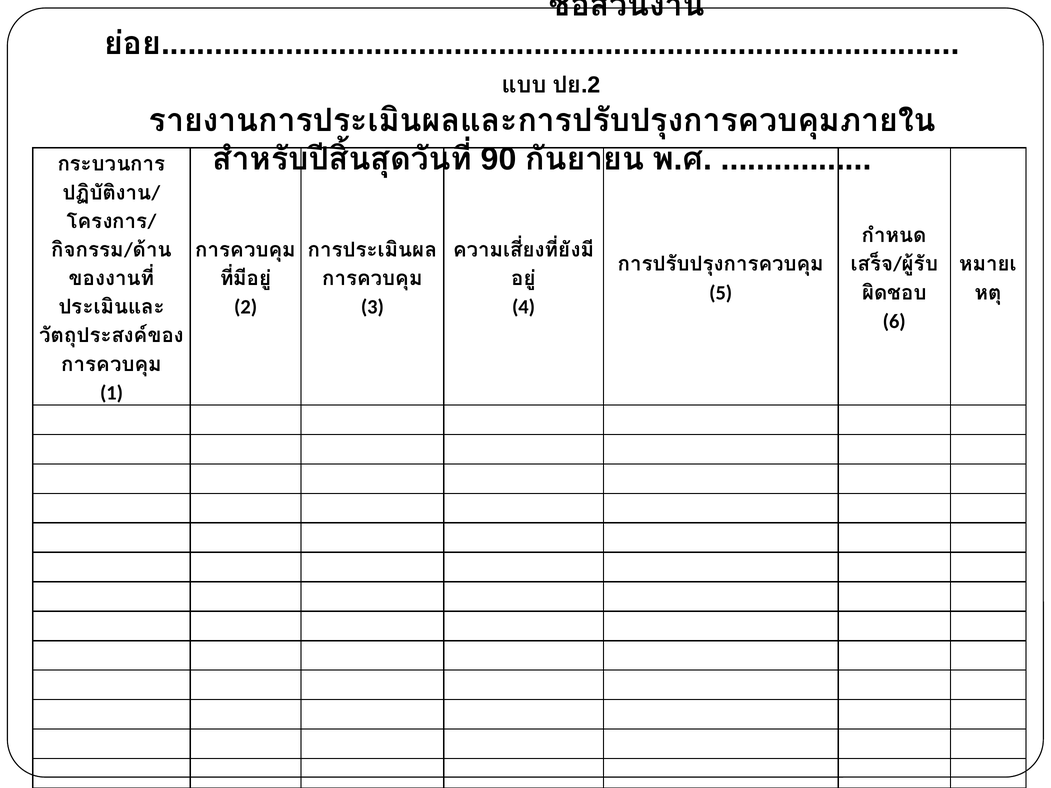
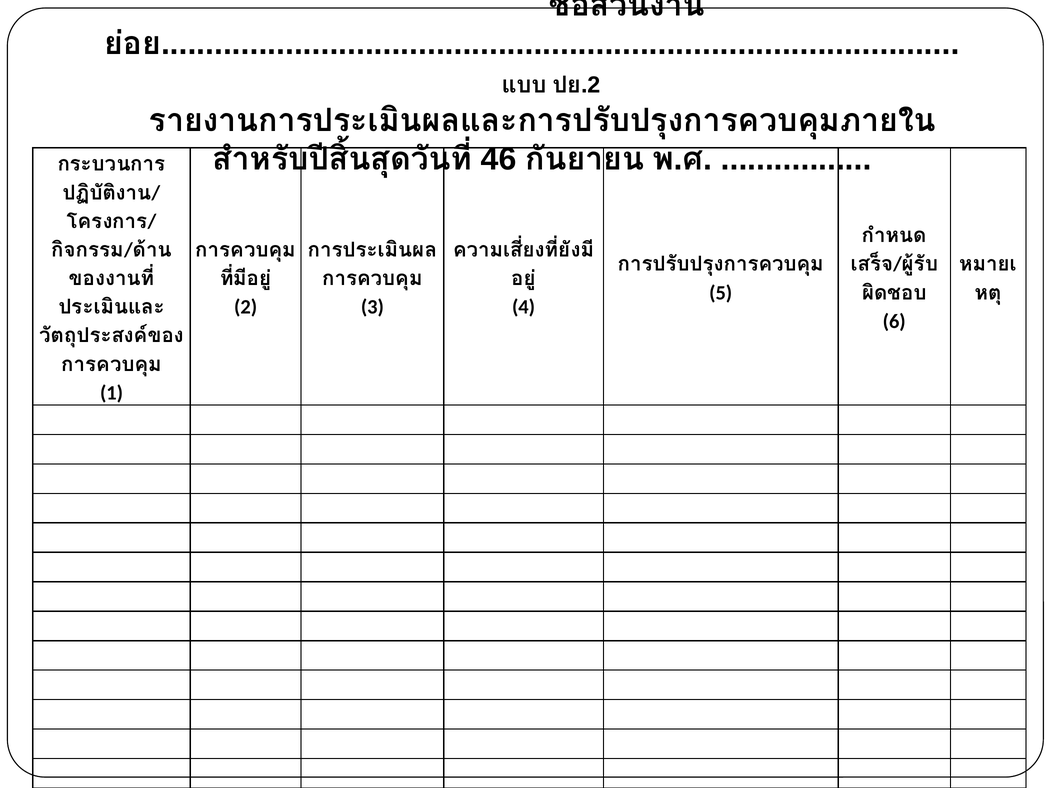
90: 90 -> 46 (499, 159)
